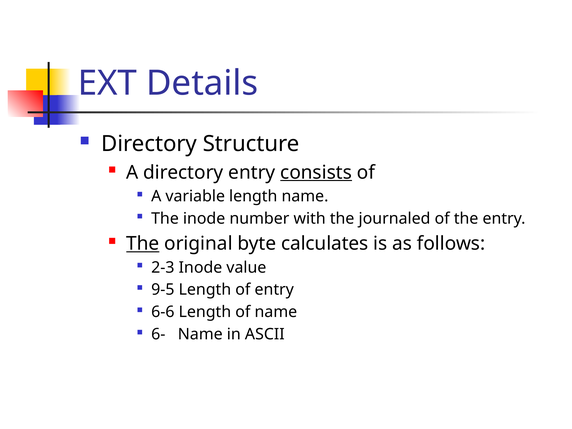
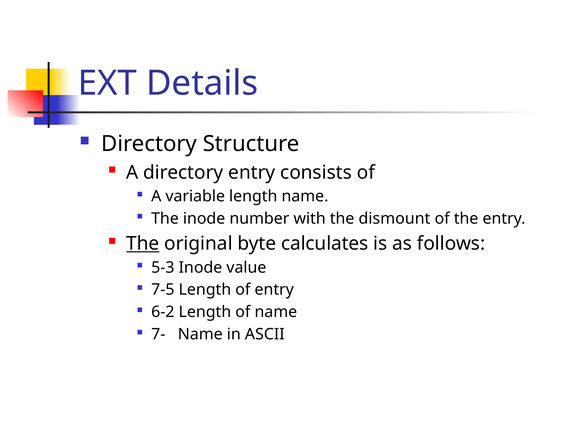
consists underline: present -> none (316, 172)
journaled: journaled -> dismount (394, 219)
2-3: 2-3 -> 5-3 (163, 267)
9-5: 9-5 -> 7-5 (163, 290)
6-6: 6-6 -> 6-2 (163, 312)
6-: 6- -> 7- (158, 334)
